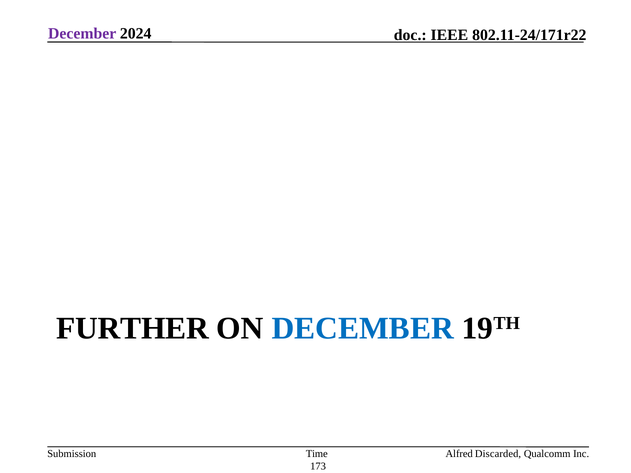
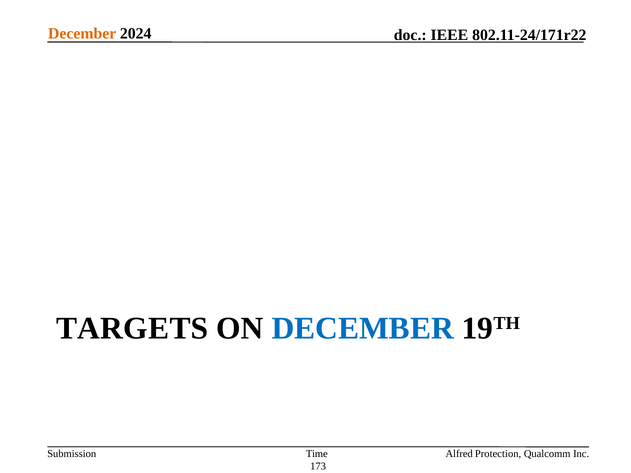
December colour: purple -> orange (82, 33)
FURTHER: FURTHER -> TARGETS (132, 328)
Discarded: Discarded -> Protection (498, 454)
